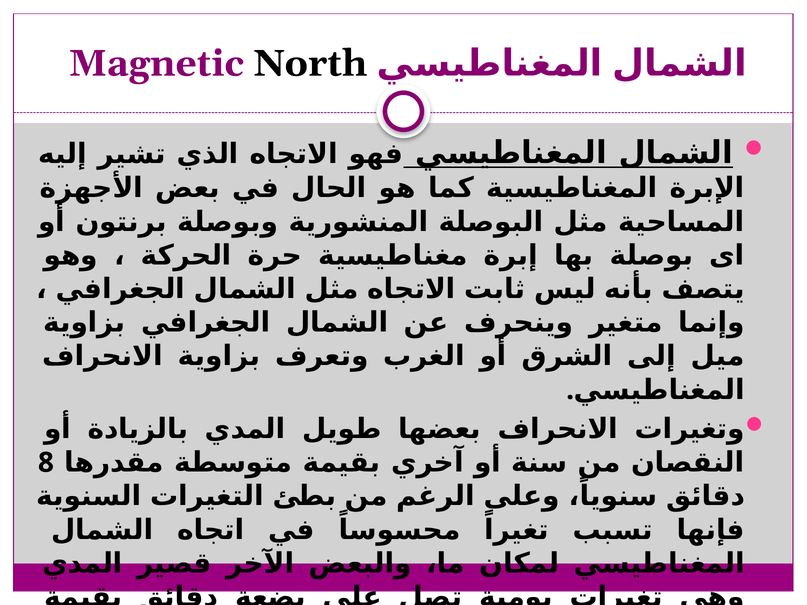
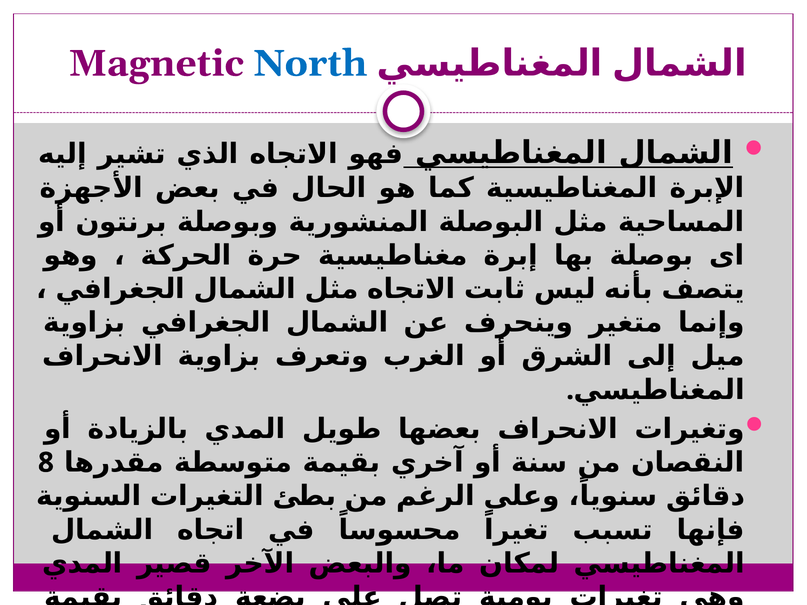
North colour: black -> blue (310, 63)
